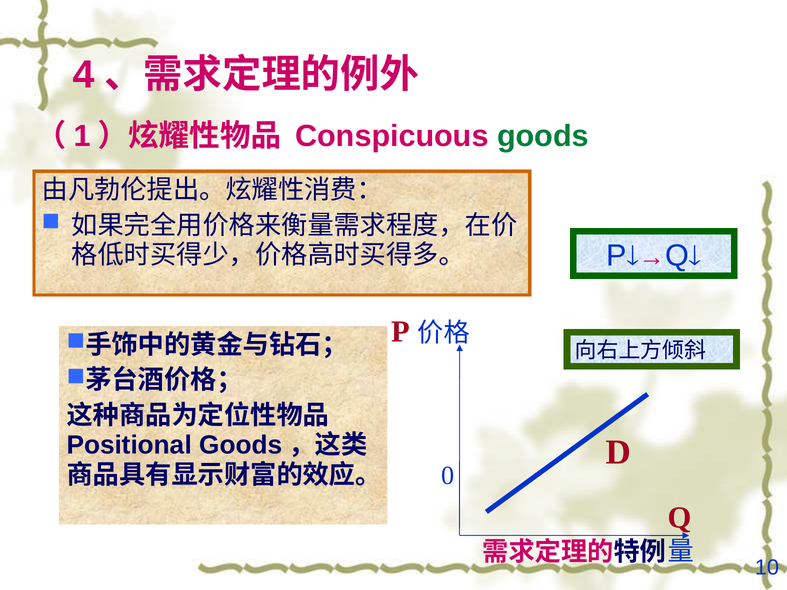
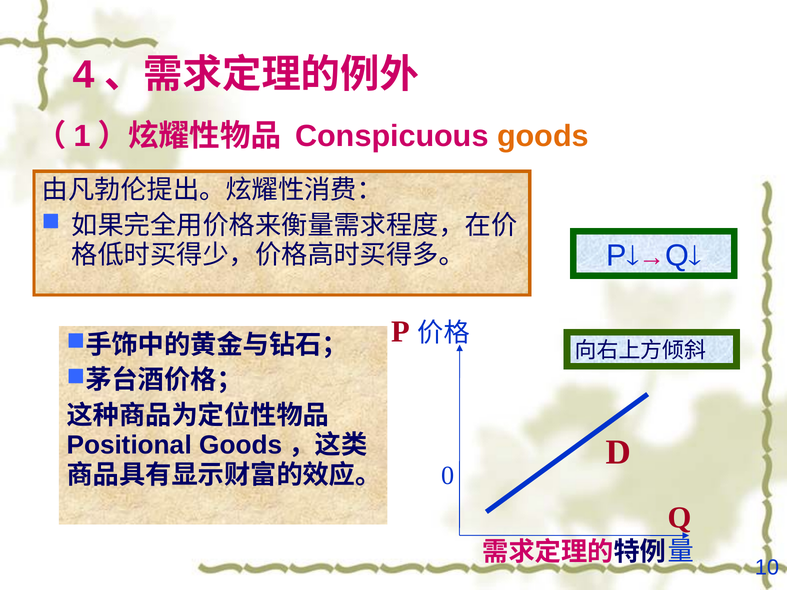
goods colour: green -> orange (543, 136)
